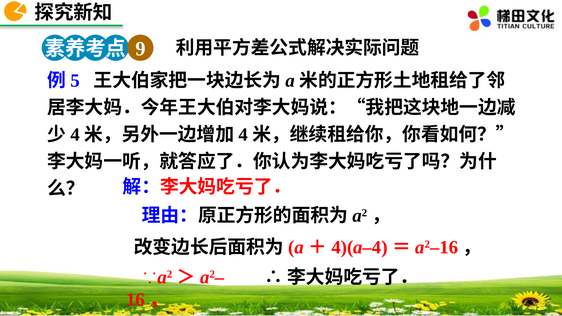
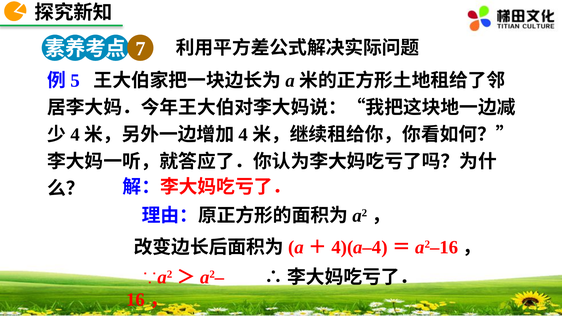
9: 9 -> 7 (141, 49)
